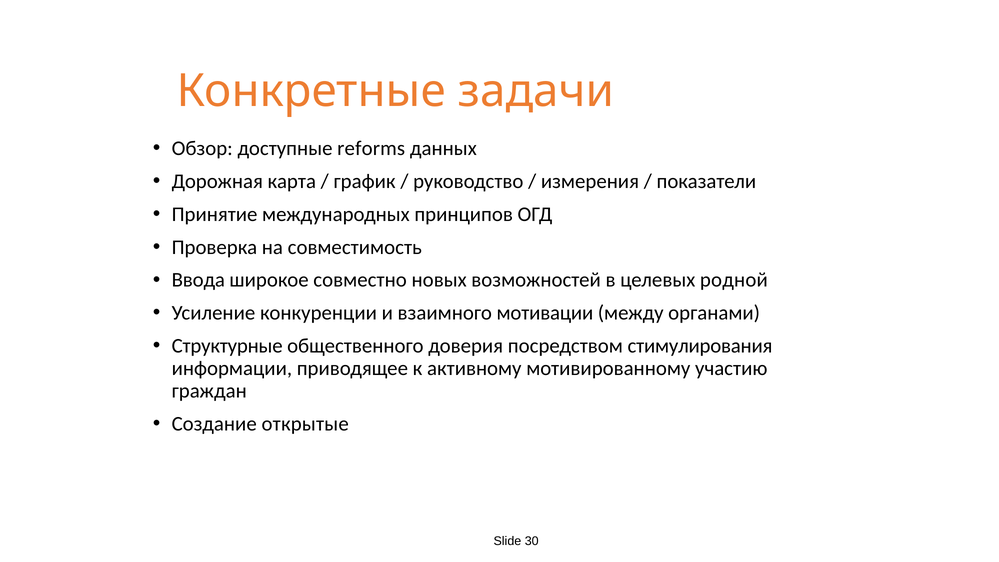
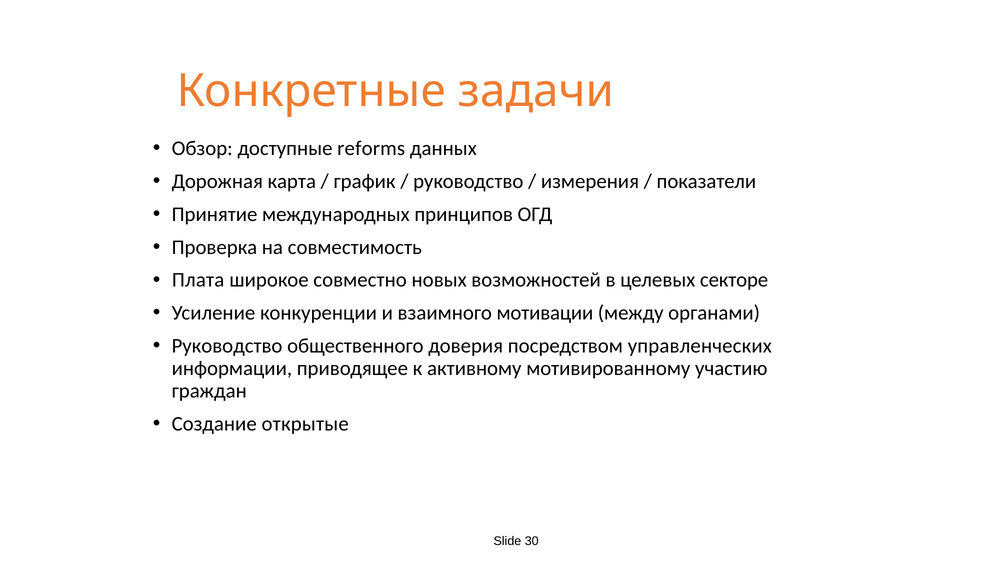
Ввода: Ввода -> Плата (198, 280)
родной: родной -> секторе (734, 280)
Структурные: Структурные -> Руководство (227, 346)
стимулирования: стимулирования -> управленческих (700, 346)
